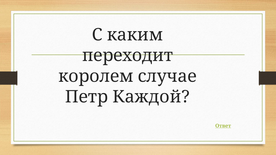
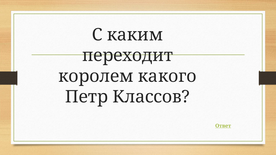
случае: случае -> какого (167, 76)
Каждой: Каждой -> Классов (151, 97)
